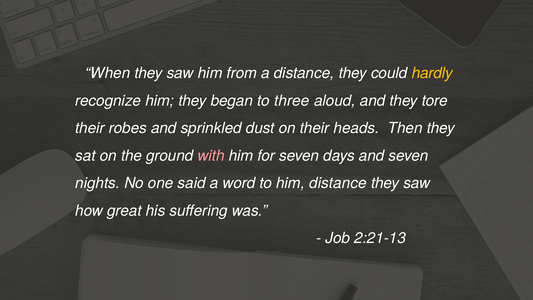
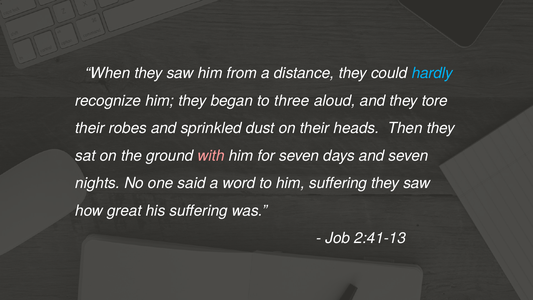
hardly colour: yellow -> light blue (432, 73)
him distance: distance -> suffering (338, 183)
2:21-13: 2:21-13 -> 2:41-13 (380, 238)
